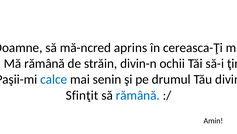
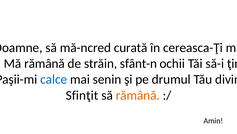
aprins: aprins -> curată (131, 47)
divin-n: divin-n -> sfânt-n (138, 63)
rămână colour: blue -> orange (138, 95)
